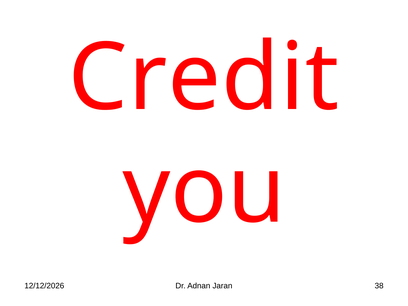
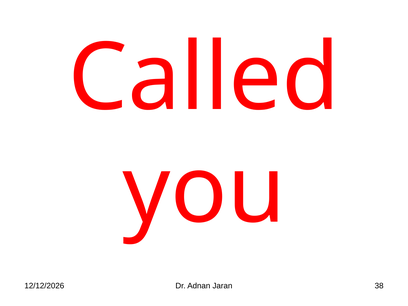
Credit: Credit -> Called (204, 78)
